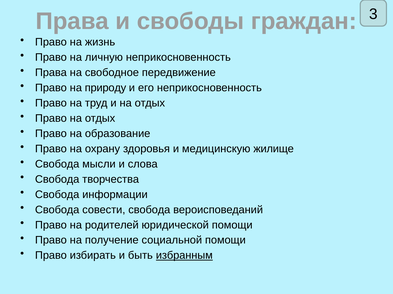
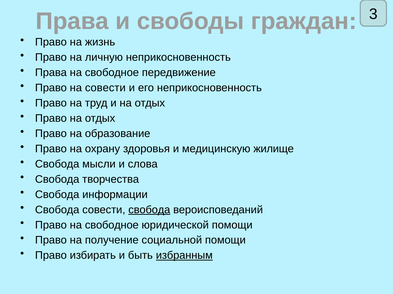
на природу: природу -> совести (105, 88)
свобода underline: none -> present (149, 210)
Право на родителей: родителей -> свободное (112, 225)
